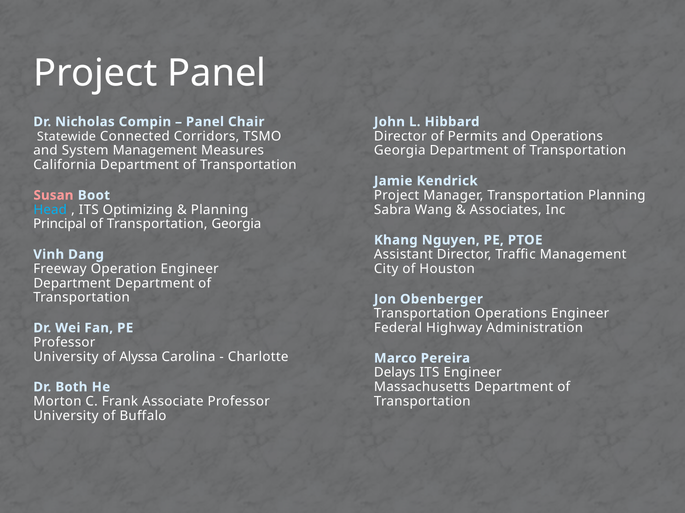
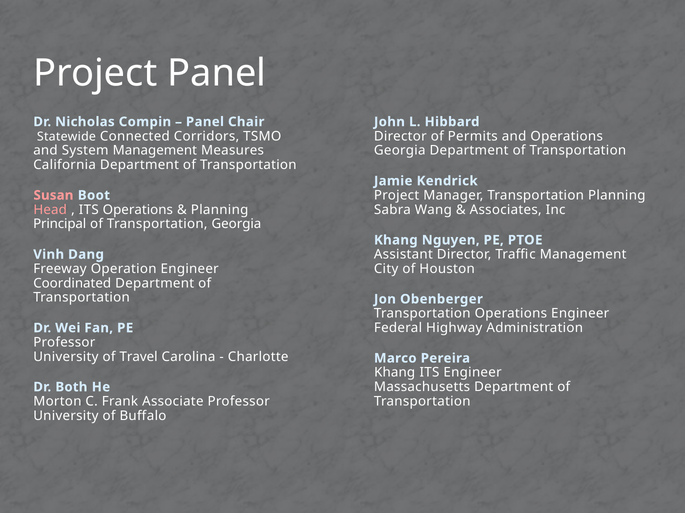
Head colour: light blue -> pink (50, 210)
ITS Optimizing: Optimizing -> Operations (138, 210)
Department: Department -> Coordinated (72, 284)
Alyssa: Alyssa -> Travel (139, 357)
Delays: Delays -> Khang (395, 373)
